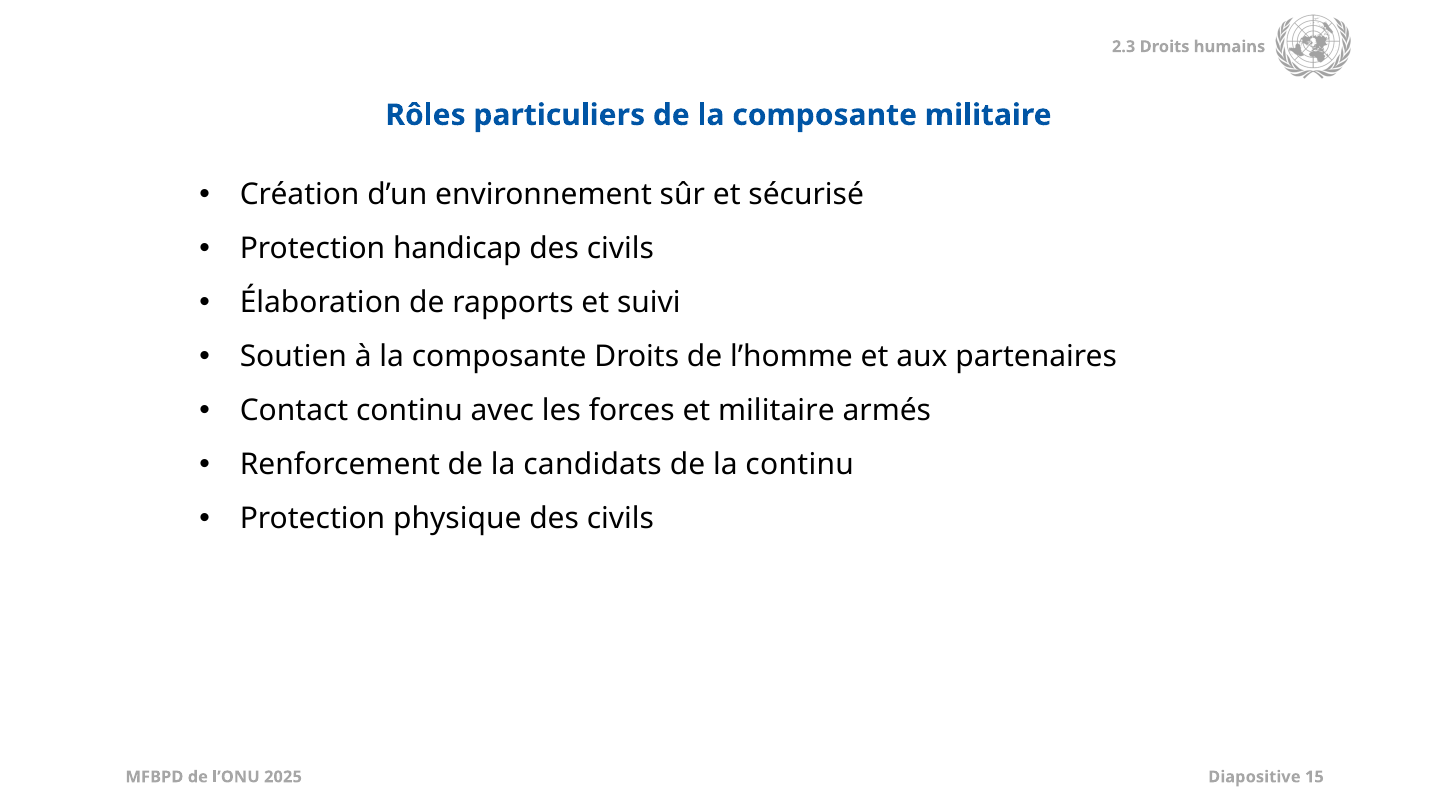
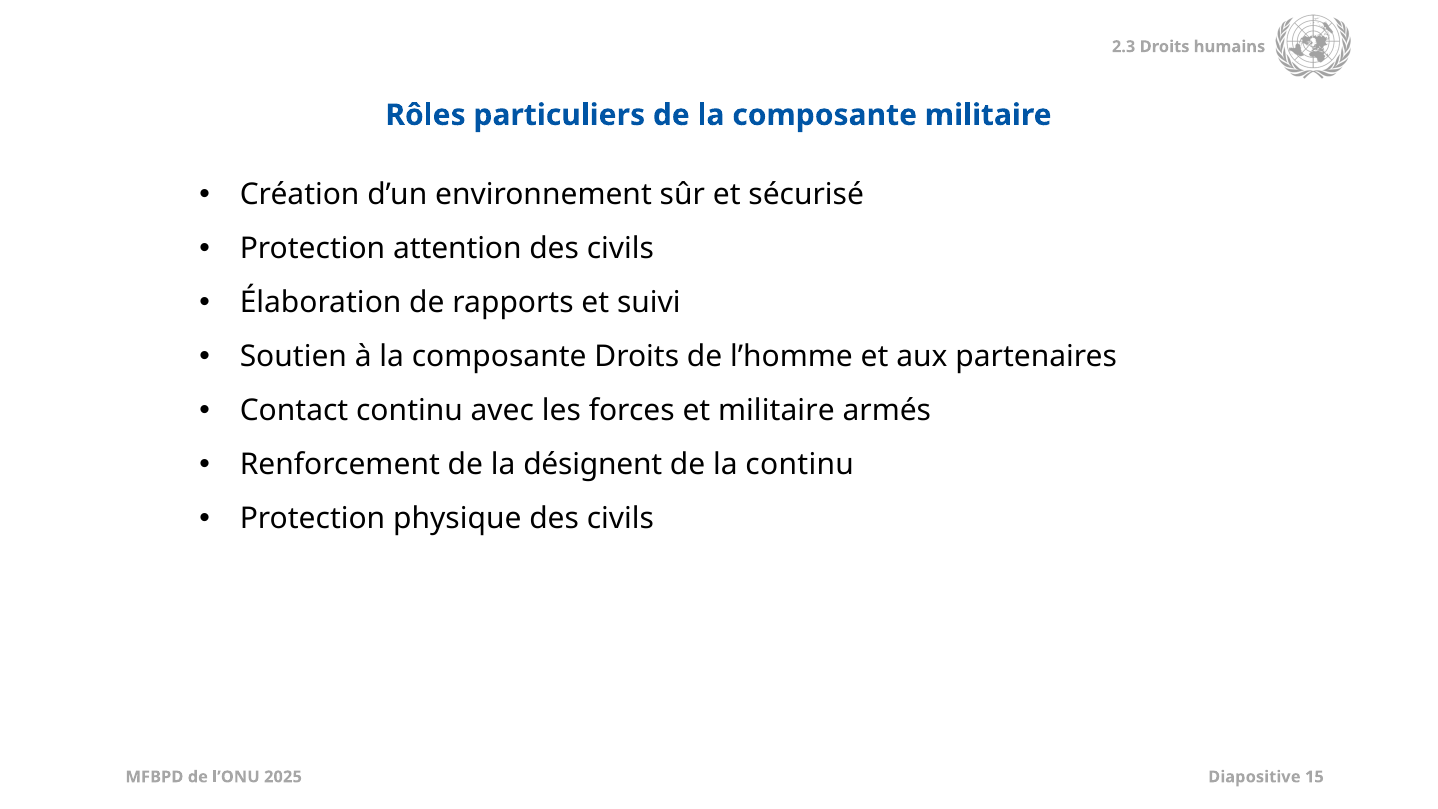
handicap: handicap -> attention (457, 249)
candidats: candidats -> désignent (593, 465)
